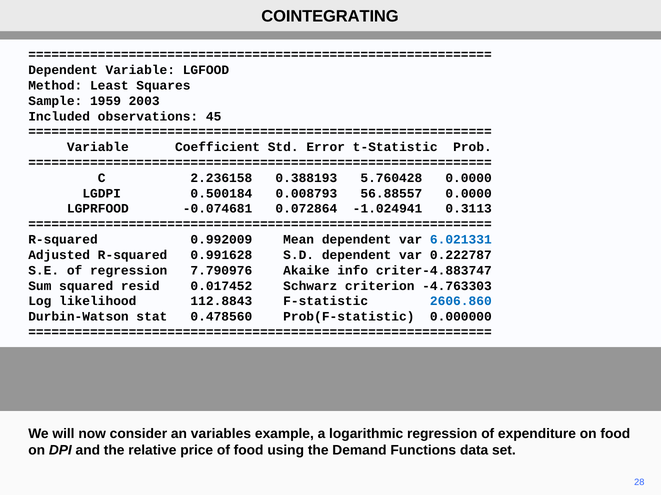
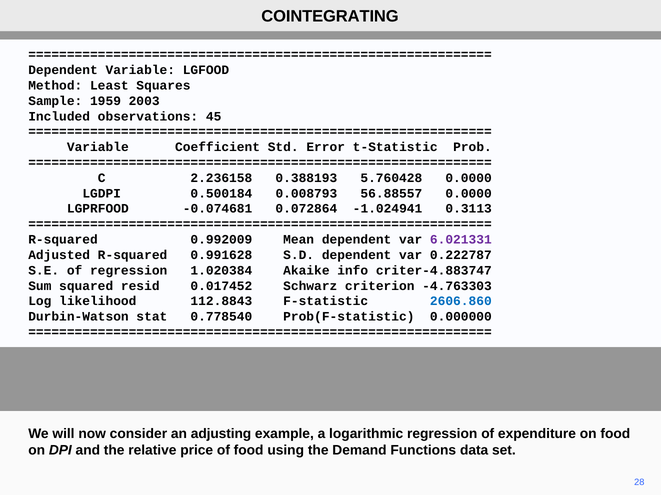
6.021331 colour: blue -> purple (461, 240)
7.790976: 7.790976 -> 1.020384 (221, 271)
0.478560: 0.478560 -> 0.778540 (221, 317)
variables: variables -> adjusting (221, 434)
